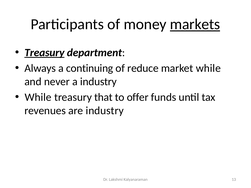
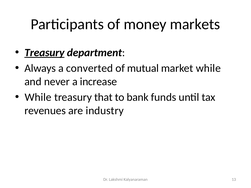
markets underline: present -> none (195, 24)
continuing: continuing -> converted (90, 68)
reduce: reduce -> mutual (143, 68)
a industry: industry -> increase (99, 82)
offer: offer -> bank (138, 97)
